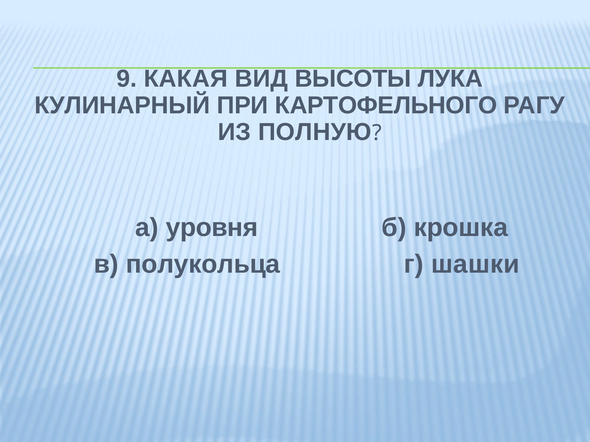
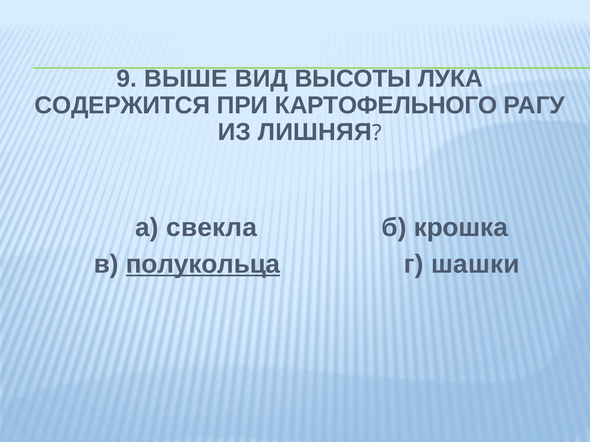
КАКАЯ: КАКАЯ -> ВЫШЕ (186, 79)
КУЛИНАРНЫЙ: КУЛИНАРНЫЙ -> СОДЕРЖИТСЯ (122, 106)
ПОЛНУЮ: ПОЛНУЮ -> ЛИШНЯЯ (315, 132)
уровня: уровня -> свекла (212, 228)
полукольца underline: none -> present (203, 265)
